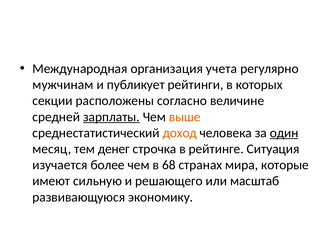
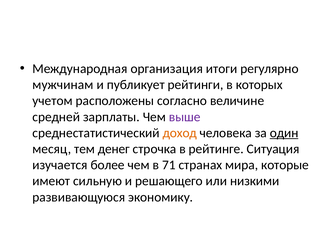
учета: учета -> итоги (222, 69)
секции: секции -> учетом (53, 101)
зарплаты underline: present -> none (111, 117)
выше colour: orange -> purple (185, 117)
68: 68 -> 71 (169, 165)
масштаб: масштаб -> низкими (255, 181)
